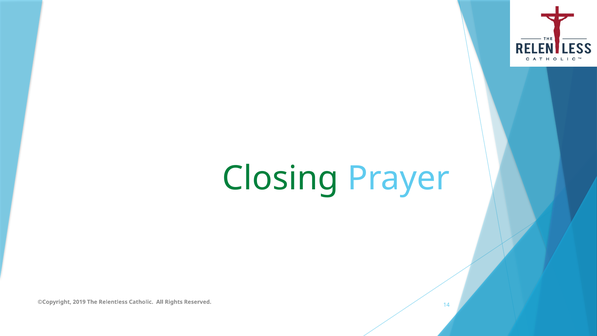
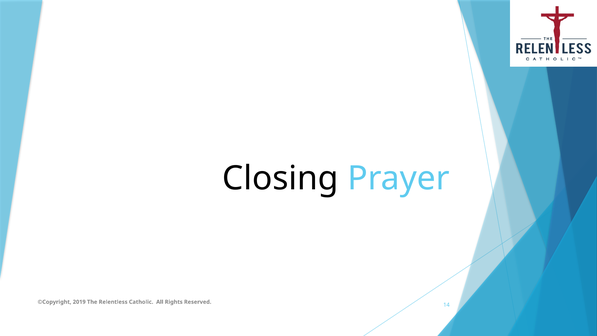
Closing colour: green -> black (280, 178)
